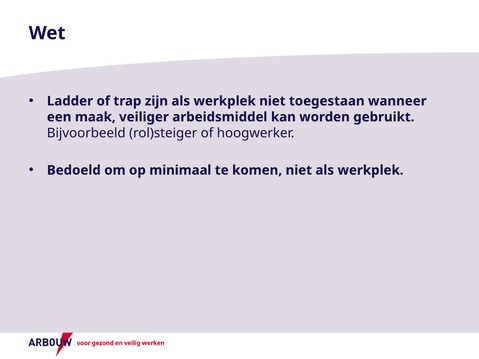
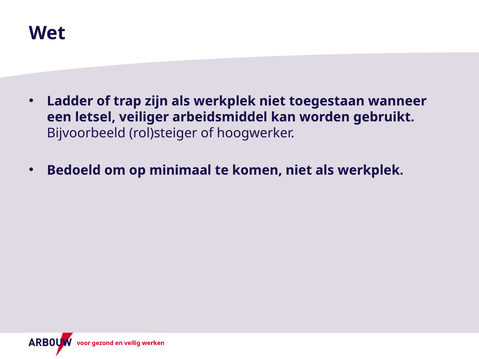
maak: maak -> letsel (95, 117)
